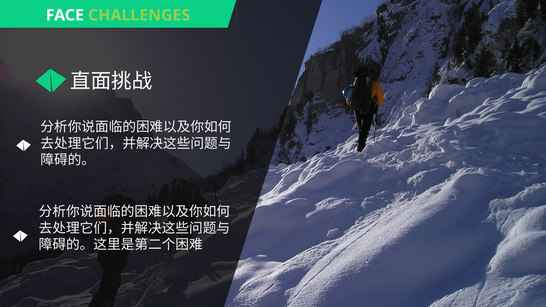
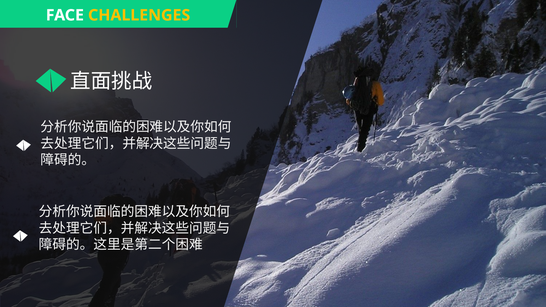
CHALLENGES colour: light green -> yellow (139, 15)
